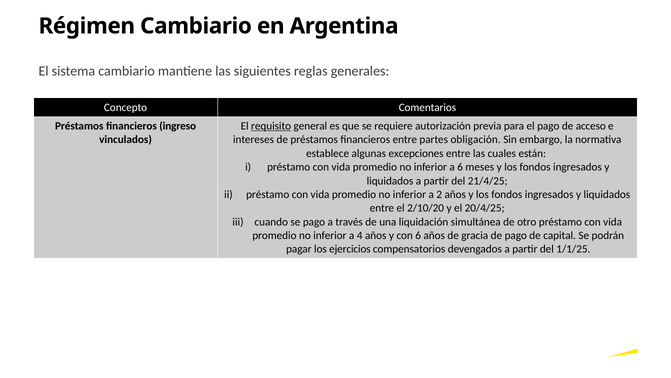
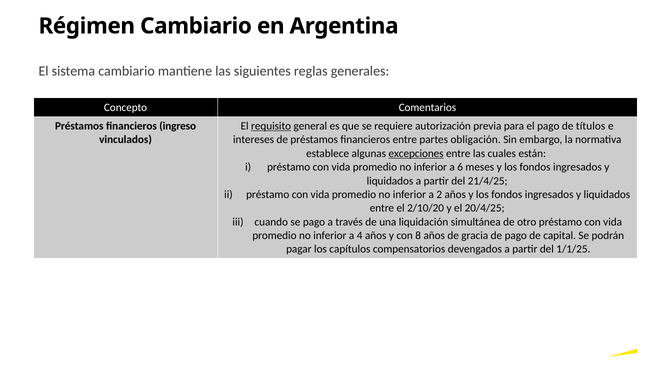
acceso: acceso -> títulos (591, 126)
excepciones underline: none -> present (416, 153)
con 6: 6 -> 8 (418, 235)
ejercicios: ejercicios -> capítulos (350, 249)
